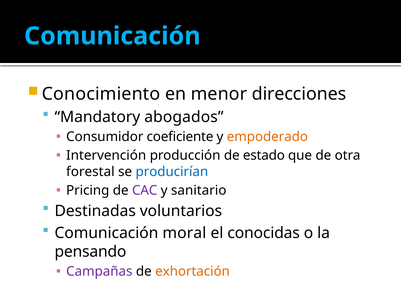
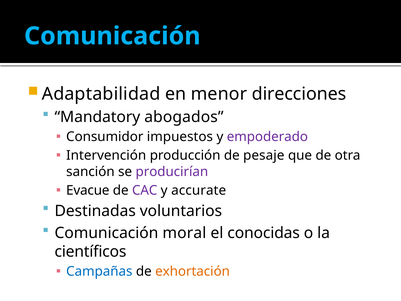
Conocimiento: Conocimiento -> Adaptabilidad (101, 94)
coeficiente: coeficiente -> impuestos (180, 137)
empoderado colour: orange -> purple (267, 137)
estado: estado -> pesaje (264, 155)
forestal: forestal -> sanción (90, 171)
producirían colour: blue -> purple (172, 171)
Pricing: Pricing -> Evacue (88, 190)
sanitario: sanitario -> accurate (199, 190)
pensando: pensando -> científicos (90, 251)
Campañas colour: purple -> blue (99, 271)
